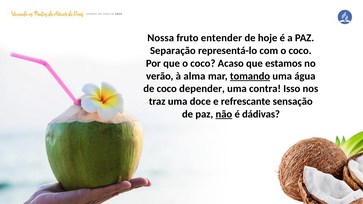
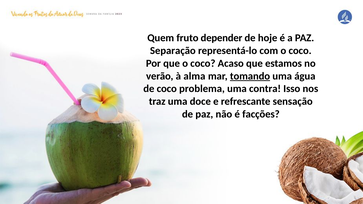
Nossa: Nossa -> Quem (161, 38)
entender: entender -> depender (222, 38)
depender: depender -> problema (202, 89)
não underline: present -> none (224, 114)
dádivas: dádivas -> facções (261, 114)
